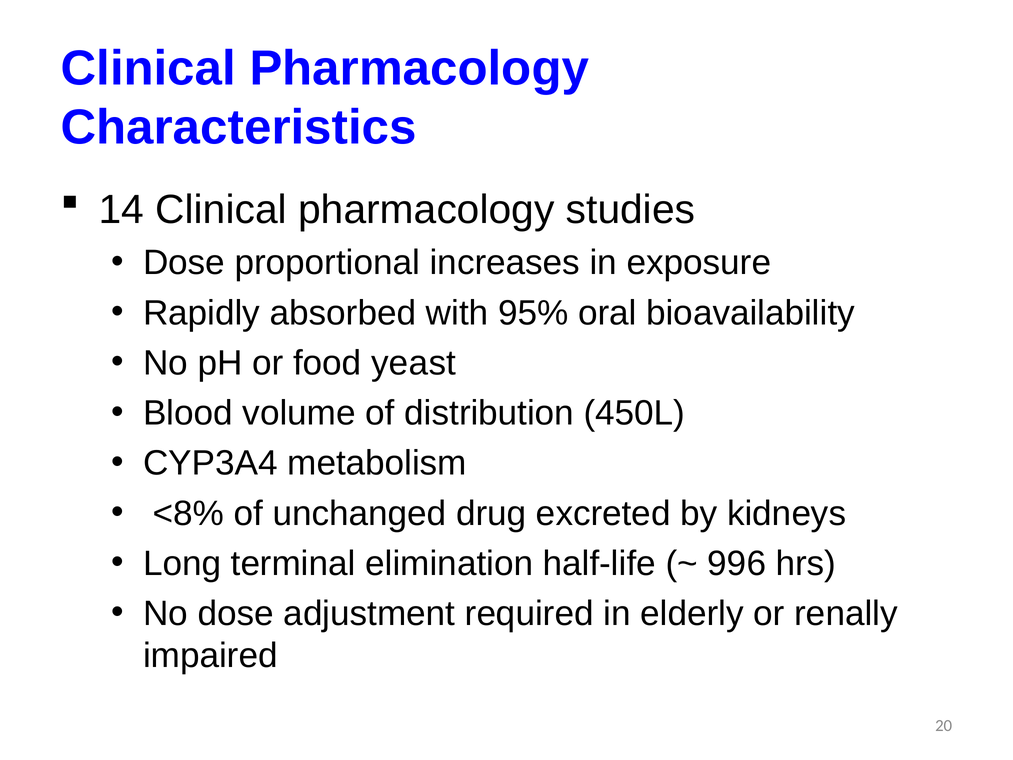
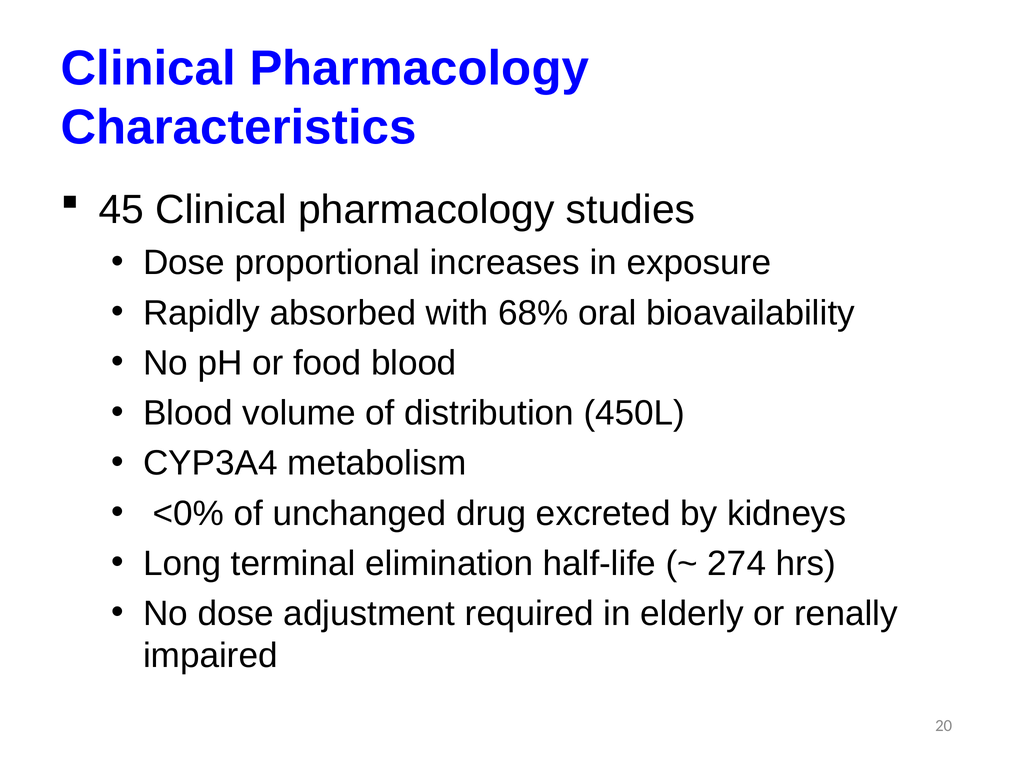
14: 14 -> 45 (121, 210)
95%: 95% -> 68% (533, 313)
food yeast: yeast -> blood (414, 363)
<8%: <8% -> <0% (188, 513)
996: 996 -> 274 (737, 563)
